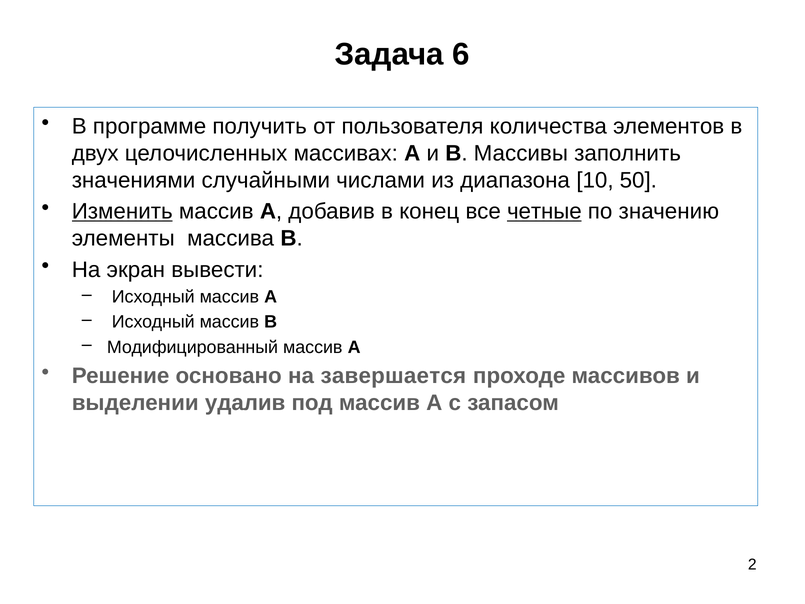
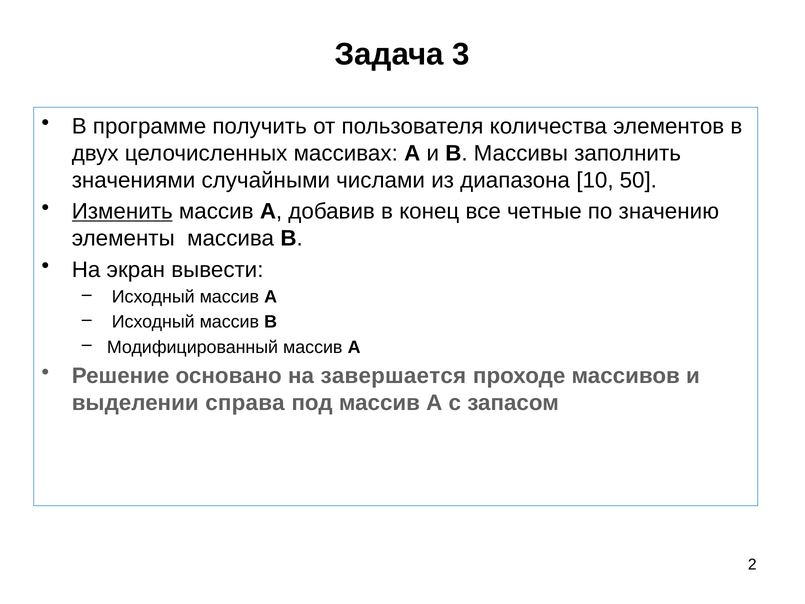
6: 6 -> 3 (461, 55)
четные underline: present -> none (544, 211)
удалив: удалив -> справа (245, 403)
